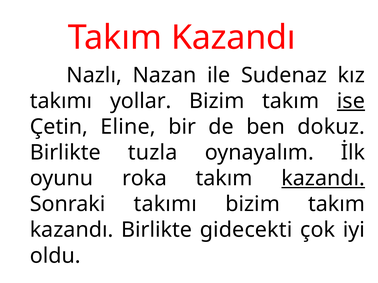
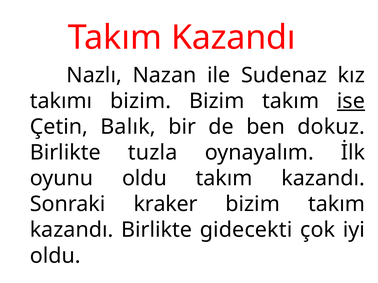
takımı yollar: yollar -> bizim (141, 101)
Eline: Eline -> Balık (128, 127)
oyunu roka: roka -> oldu (144, 179)
kazandı underline: present -> none (323, 179)
Sonraki takımı: takımı -> kraker (166, 204)
